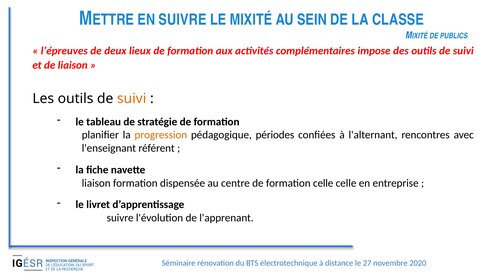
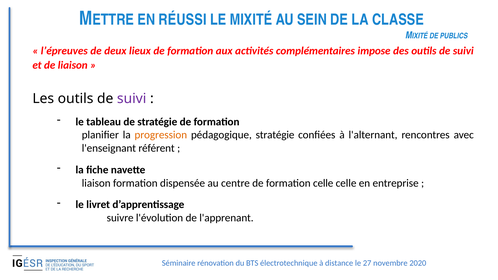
EN SUIVRE: SUIVRE -> RÉUSSI (183, 20)
suivi colour: orange -> purple (132, 99)
pédagogique périodes: périodes -> stratégie (275, 135)
